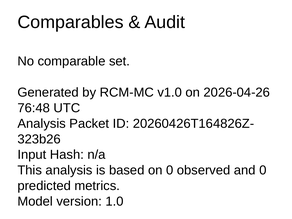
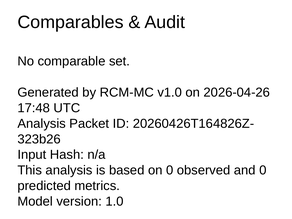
76:48: 76:48 -> 17:48 (34, 108)
